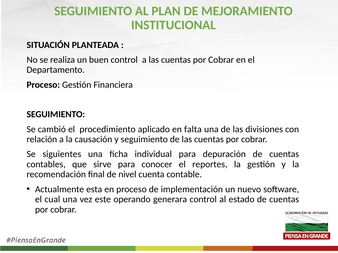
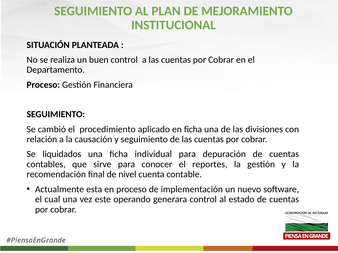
en falta: falta -> ficha (193, 129)
siguientes: siguientes -> liquidados (62, 154)
